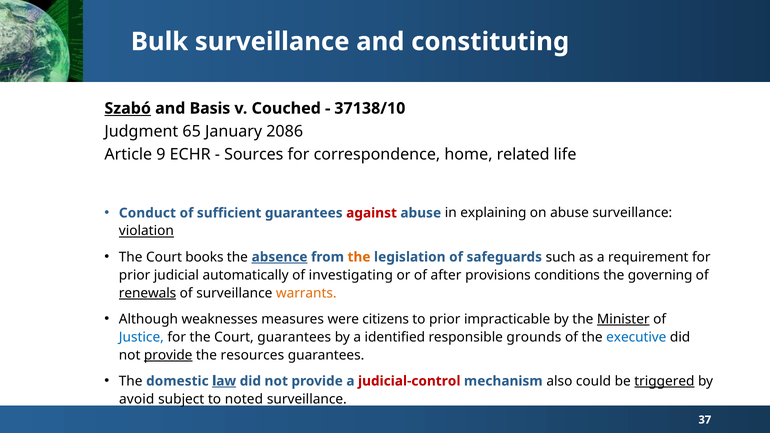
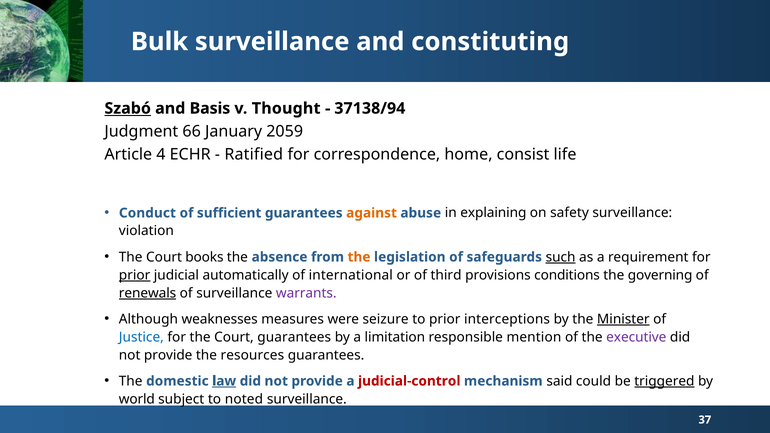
Couched: Couched -> Thought (286, 108)
37138/10: 37138/10 -> 37138/94 (370, 108)
65: 65 -> 66 (192, 132)
2086: 2086 -> 2059 (285, 132)
9: 9 -> 4 (161, 155)
Sources: Sources -> Ratified (254, 155)
related: related -> consist (523, 155)
against colour: red -> orange (372, 213)
on abuse: abuse -> safety (570, 213)
violation underline: present -> none (146, 231)
absence underline: present -> none (280, 257)
such underline: none -> present (561, 257)
prior underline: none -> present (135, 275)
investigating: investigating -> international (351, 275)
after: after -> third (446, 275)
warrants colour: orange -> purple (306, 293)
citizens: citizens -> seizure (386, 319)
impracticable: impracticable -> interceptions (507, 319)
identified: identified -> limitation (395, 337)
grounds: grounds -> mention (534, 337)
executive colour: blue -> purple (636, 337)
provide underline: present -> none (168, 355)
also: also -> said (559, 381)
avoid: avoid -> world (137, 399)
